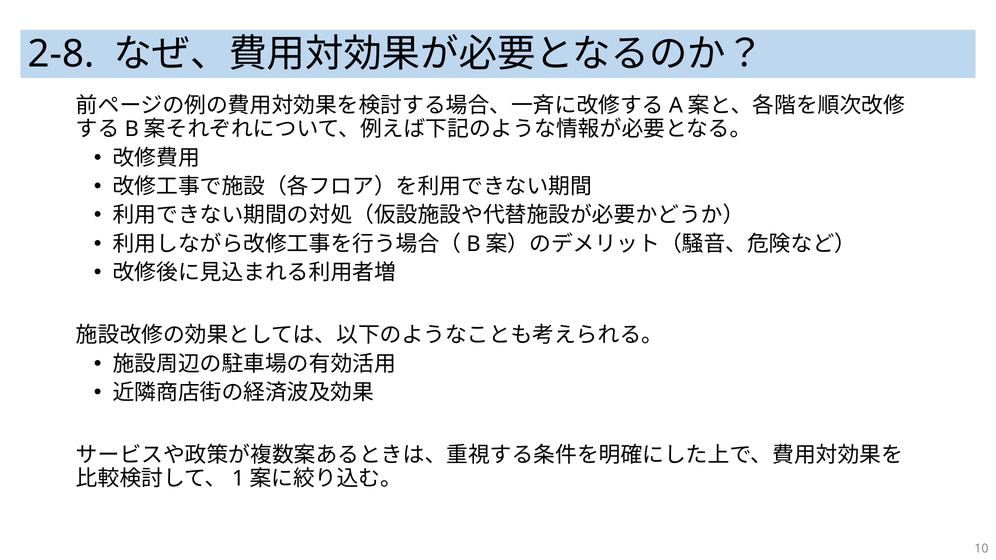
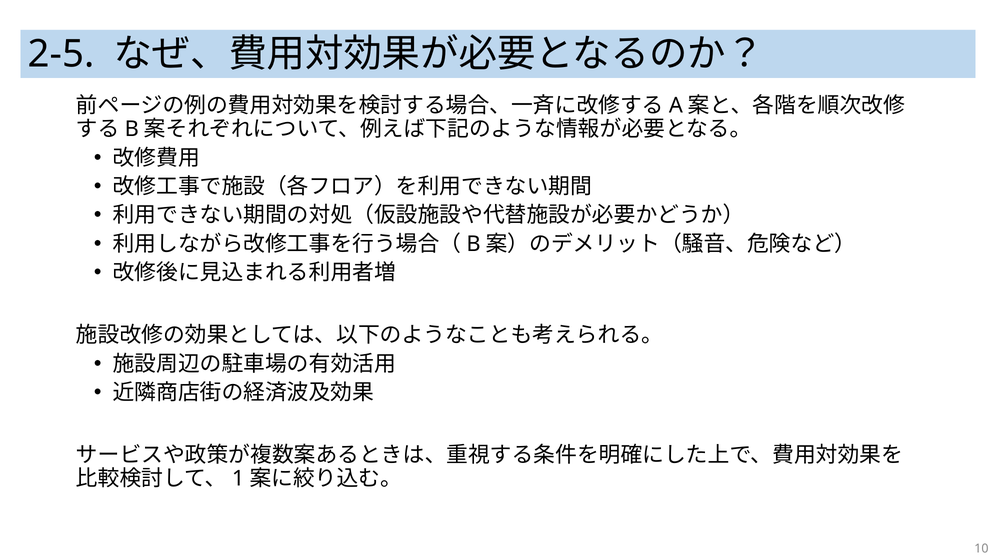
2-8: 2-8 -> 2-5 (61, 54)
